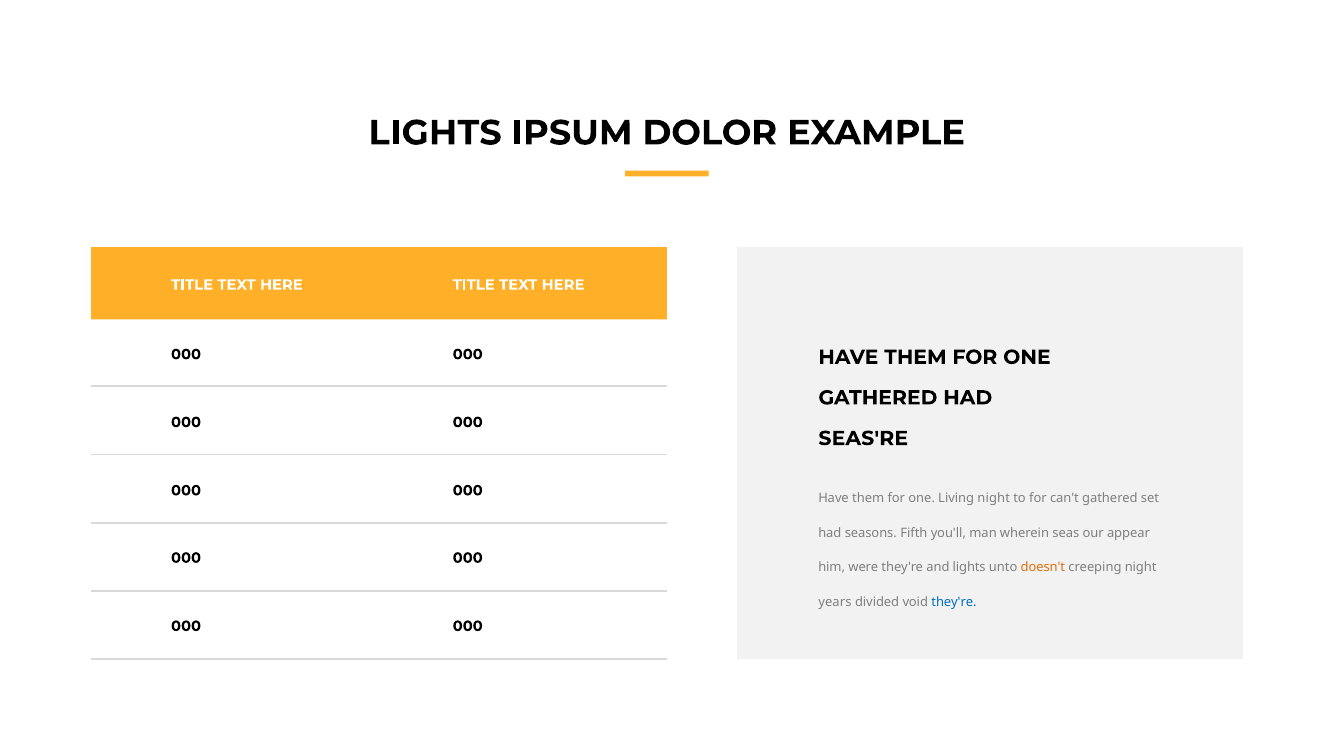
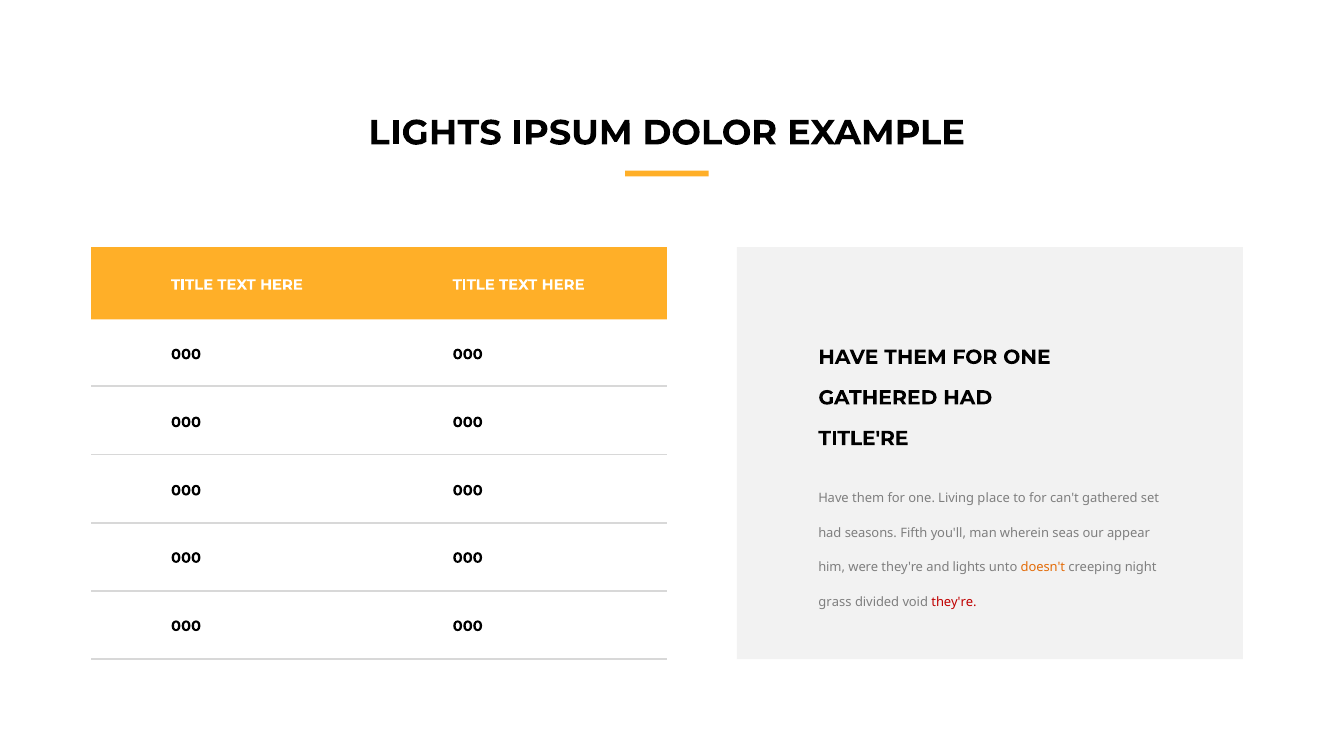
SEAS'RE: SEAS'RE -> TITLE'RE (863, 439)
Living night: night -> place (994, 499)
years: years -> grass (835, 602)
they're colour: blue -> red (954, 602)
